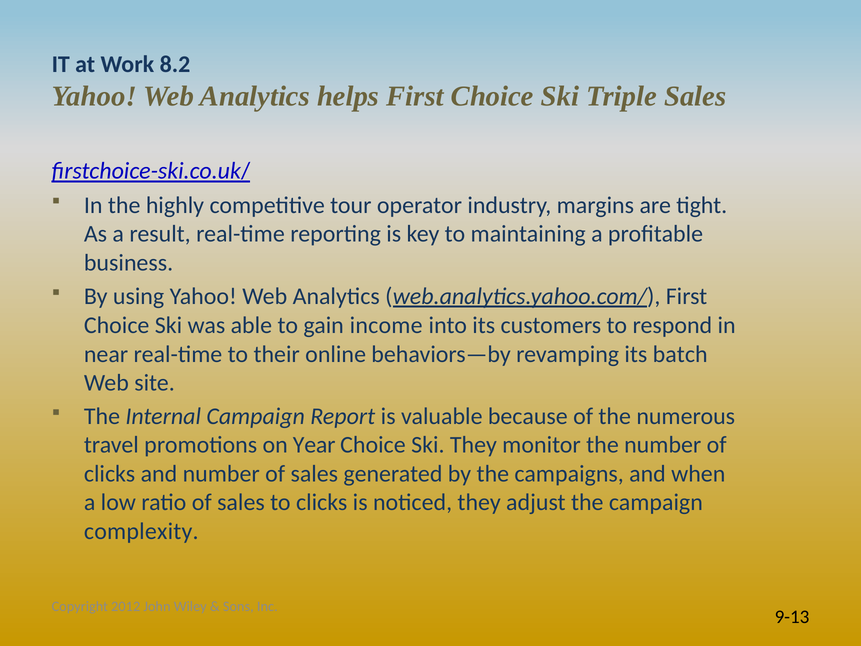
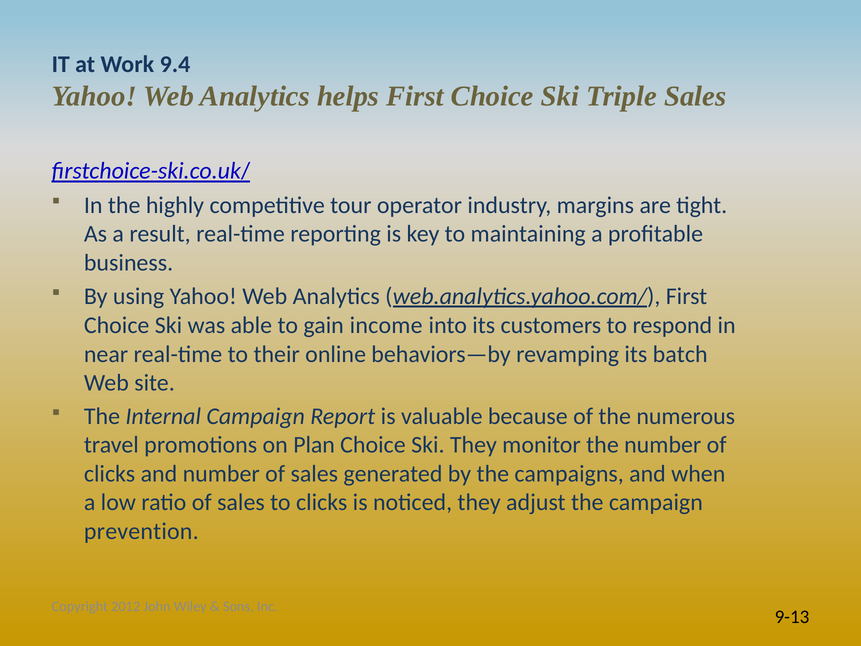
8.2: 8.2 -> 9.4 (175, 64)
Year: Year -> Plan (314, 445)
complexity: complexity -> prevention (141, 531)
